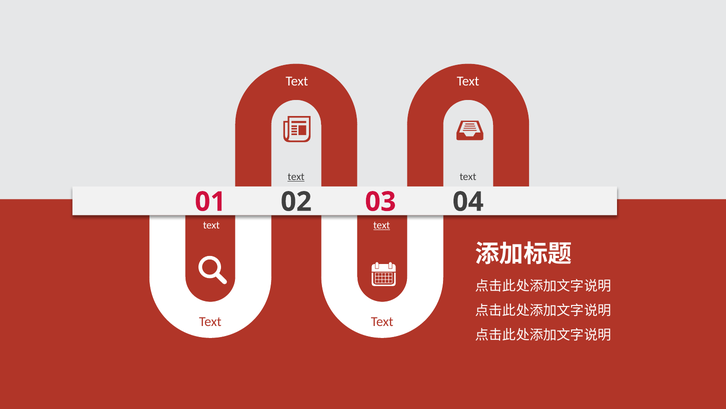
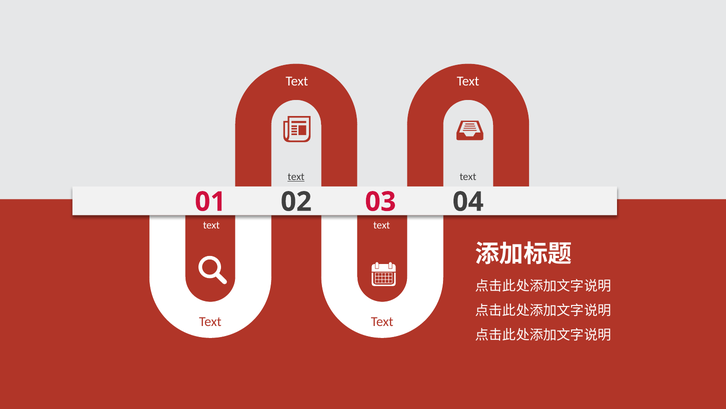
text underline: present -> none (382, 225)
